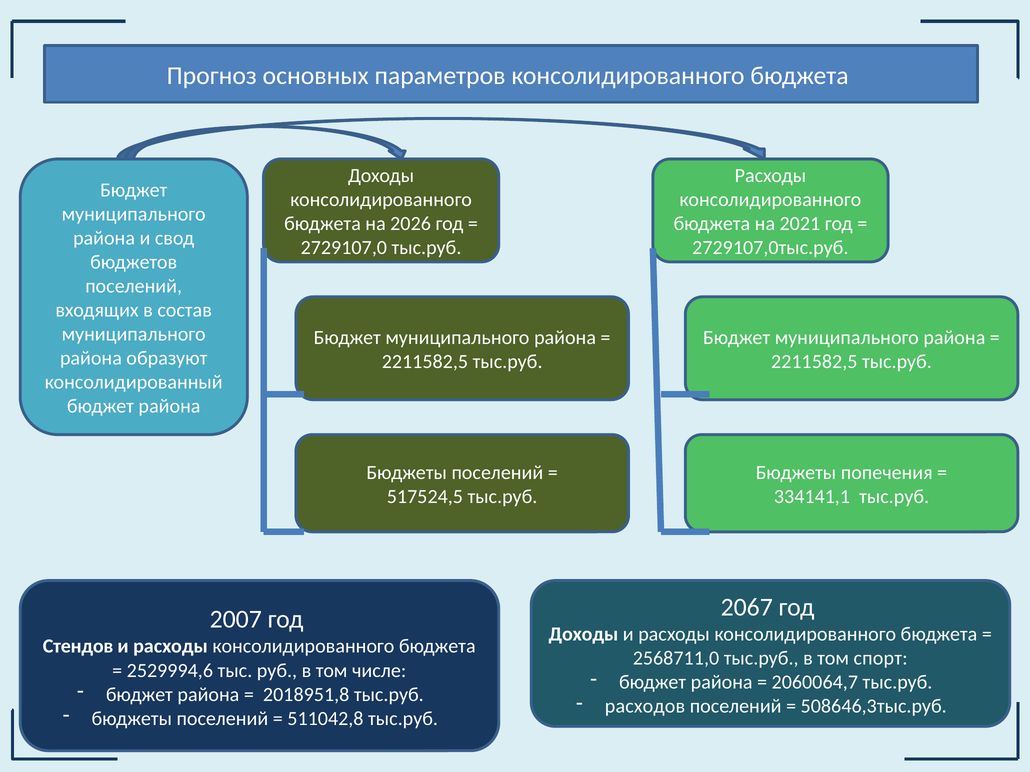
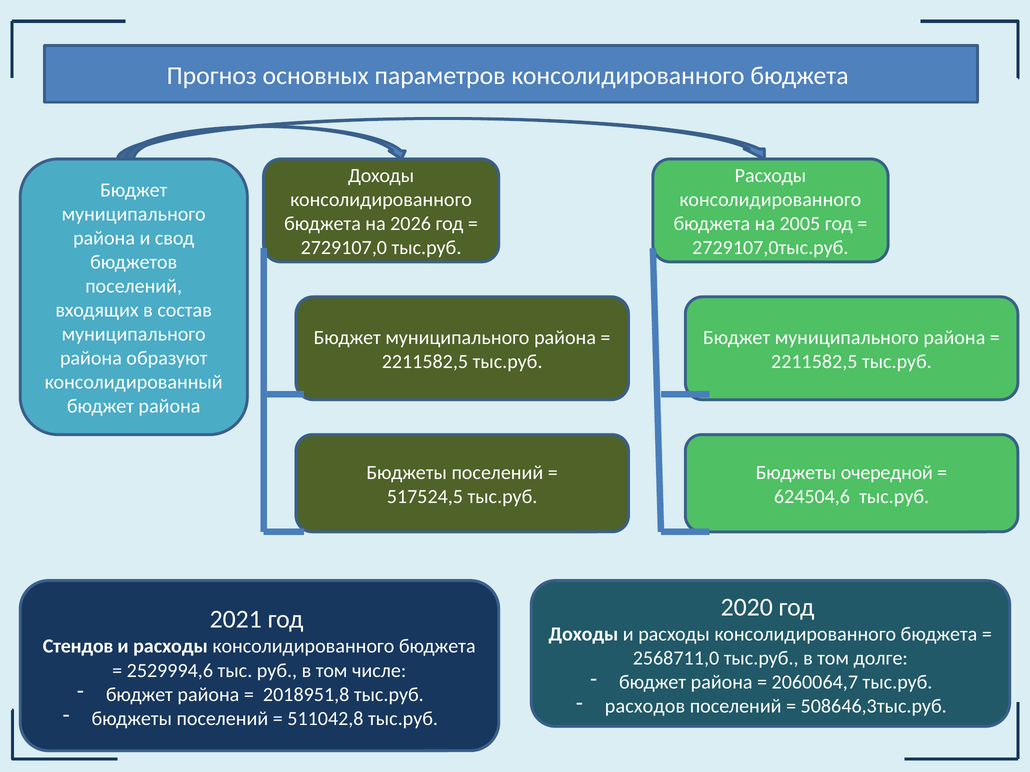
2021: 2021 -> 2005 (800, 224)
попечения: попечения -> очередной (887, 473)
334141,1: 334141,1 -> 624504,6 (812, 497)
2067: 2067 -> 2020 (747, 608)
2007: 2007 -> 2021 (236, 620)
спорт: спорт -> долге (881, 659)
